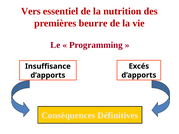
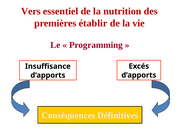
beurre: beurre -> établir (93, 23)
